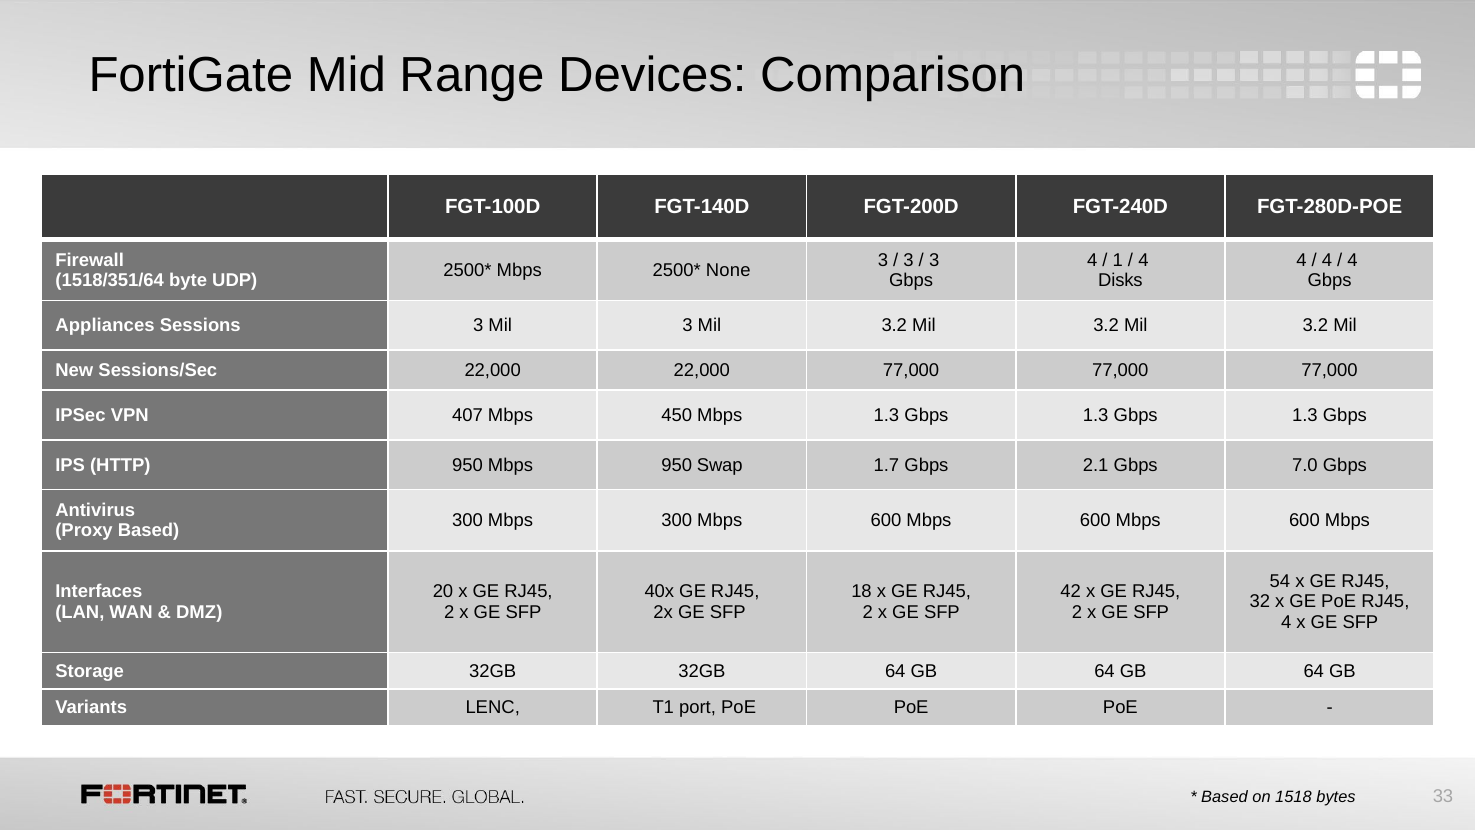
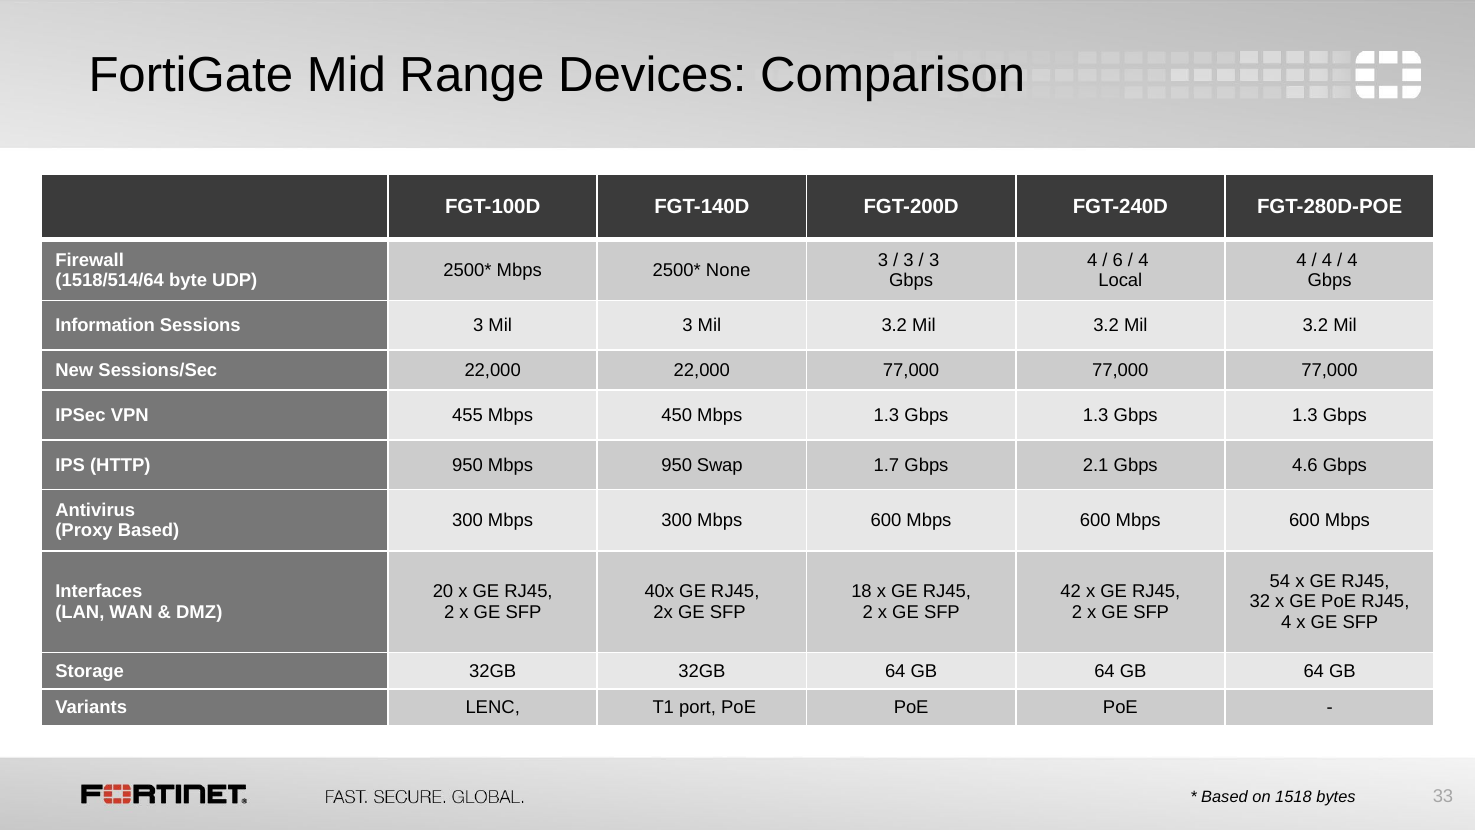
1: 1 -> 6 (1118, 260)
1518/351/64: 1518/351/64 -> 1518/514/64 (110, 281)
Disks: Disks -> Local (1120, 281)
Appliances: Appliances -> Information (105, 326)
407: 407 -> 455 (468, 415)
7.0: 7.0 -> 4.6 (1305, 465)
